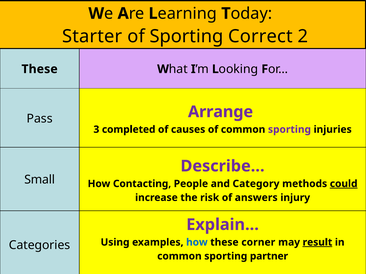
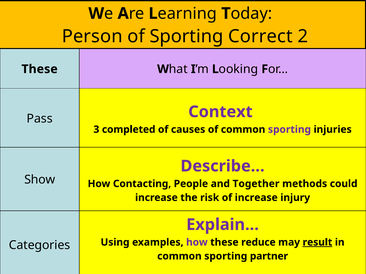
Starter: Starter -> Person (92, 36)
Arrange: Arrange -> Context (220, 112)
Small: Small -> Show (40, 180)
Category: Category -> Together (256, 184)
could underline: present -> none (344, 184)
of answers: answers -> increase (256, 198)
how colour: blue -> purple (197, 243)
corner: corner -> reduce (258, 243)
